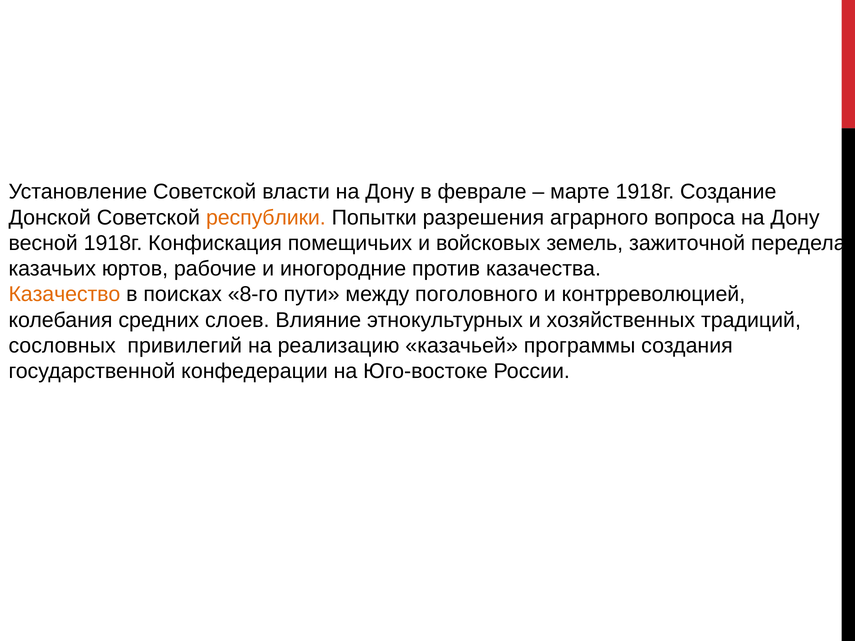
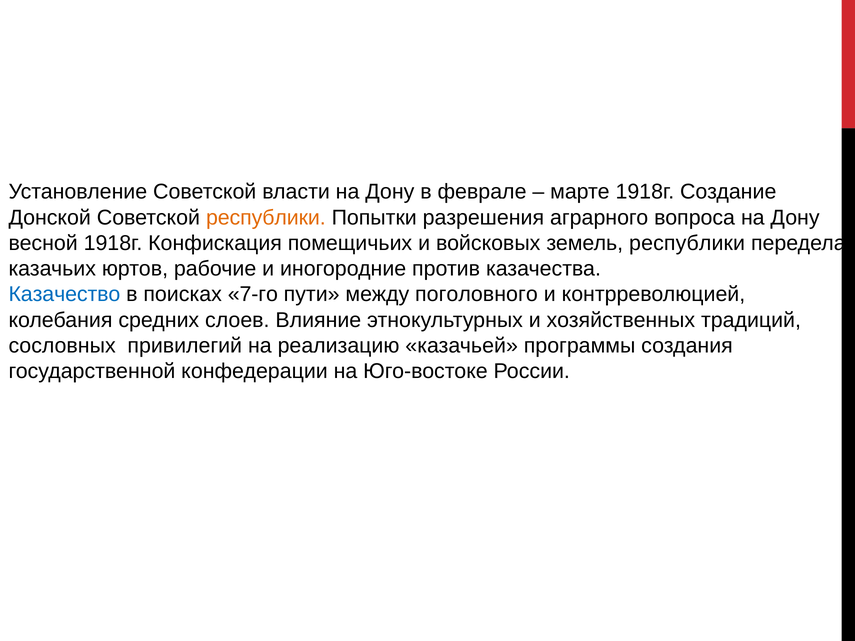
земель зажиточной: зажиточной -> республики (687, 243)
Казачество colour: orange -> blue (64, 295)
8-го: 8-го -> 7-го (253, 295)
